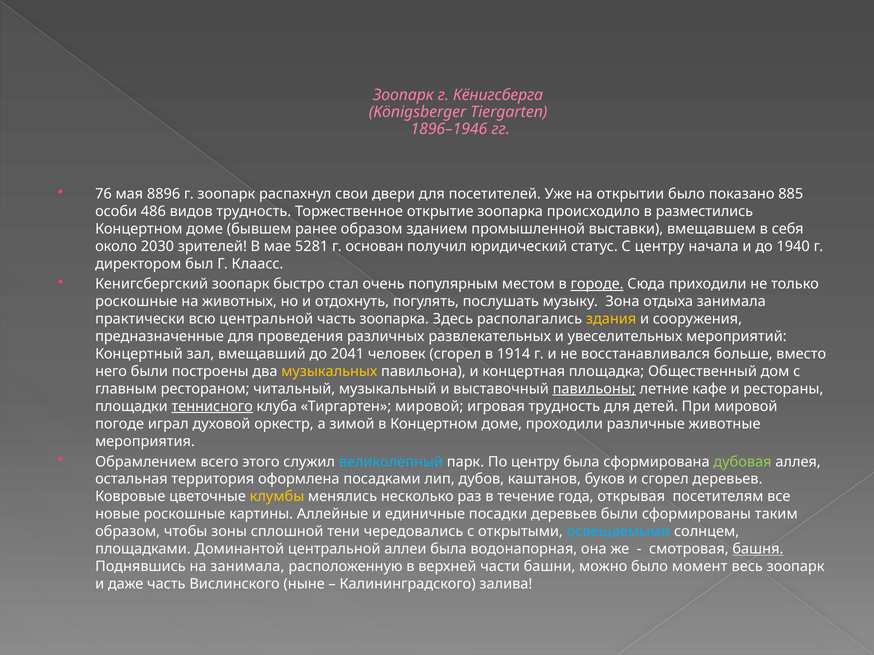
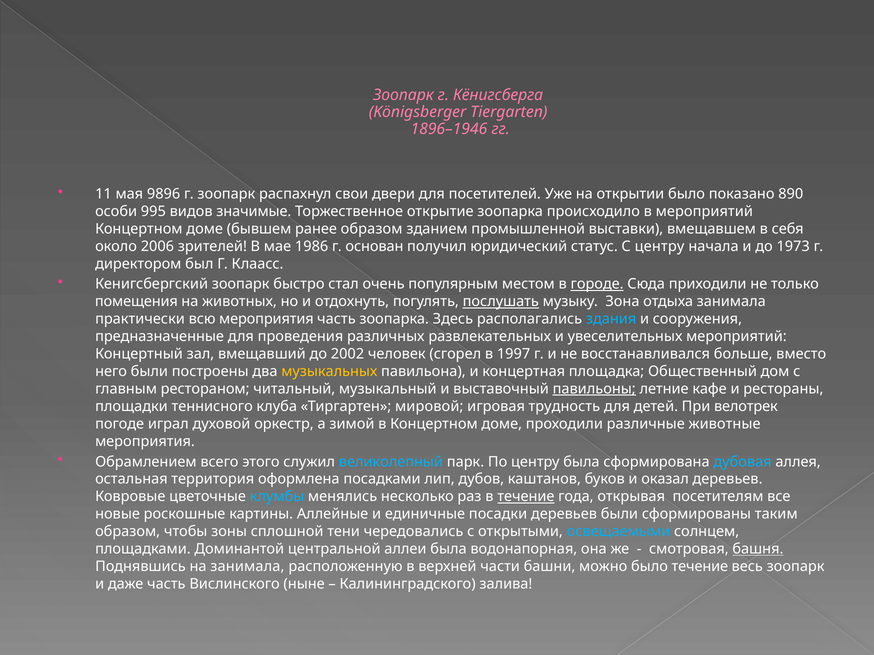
76: 76 -> 11 (103, 194)
8896: 8896 -> 9896 (164, 194)
885: 885 -> 890 (791, 194)
486: 486 -> 995 (153, 211)
видов трудность: трудность -> значимые (254, 211)
в разместились: разместились -> мероприятий (704, 211)
2030: 2030 -> 2006 (157, 246)
5281: 5281 -> 1986 (312, 246)
1940: 1940 -> 1973 (793, 246)
роскошные: роскошные -> помещения (136, 302)
послушать underline: none -> present (501, 302)
всю центральной: центральной -> мероприятия (266, 319)
здания colour: yellow -> light blue (611, 319)
2041: 2041 -> 2002 (347, 354)
1914: 1914 -> 1997 (514, 354)
теннисного underline: present -> none (212, 407)
При мировой: мировой -> велотрек (746, 407)
дубовая colour: light green -> light blue (743, 462)
и сгорел: сгорел -> оказал (665, 480)
клумбы colour: yellow -> light blue (277, 497)
течение underline: none -> present (526, 497)
было момент: момент -> течение (700, 567)
